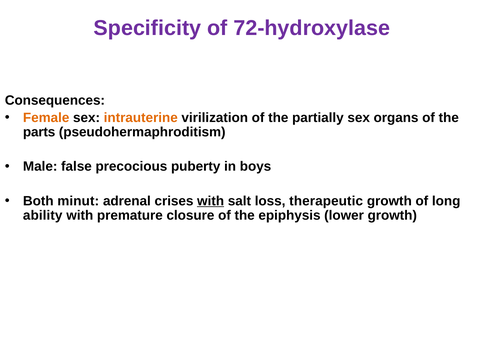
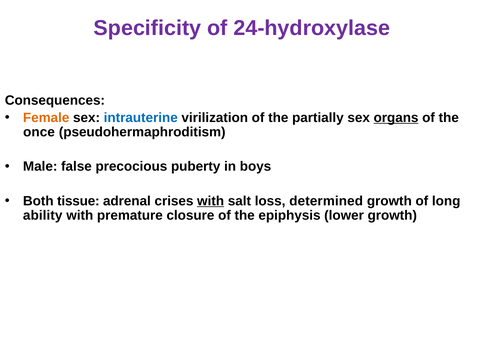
72-hydroxylase: 72-hydroxylase -> 24-hydroxylase (312, 28)
intrauterine colour: orange -> blue (141, 118)
organs underline: none -> present (396, 118)
parts: parts -> once (39, 132)
minut: minut -> tissue (78, 201)
therapeutic: therapeutic -> determined (326, 201)
